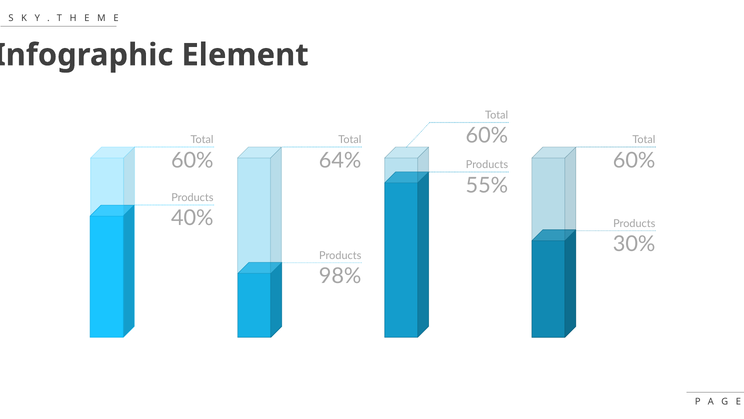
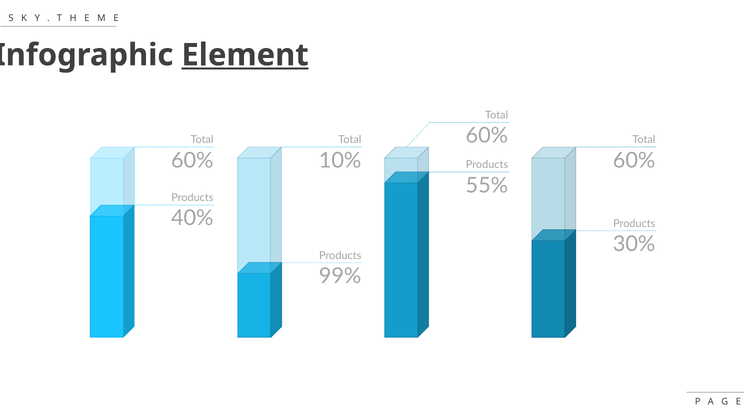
Element underline: none -> present (245, 55)
64%: 64% -> 10% (340, 160)
98%: 98% -> 99% (340, 276)
